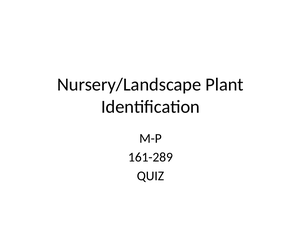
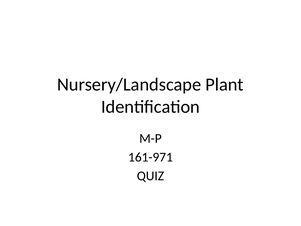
161-289: 161-289 -> 161-971 (150, 157)
